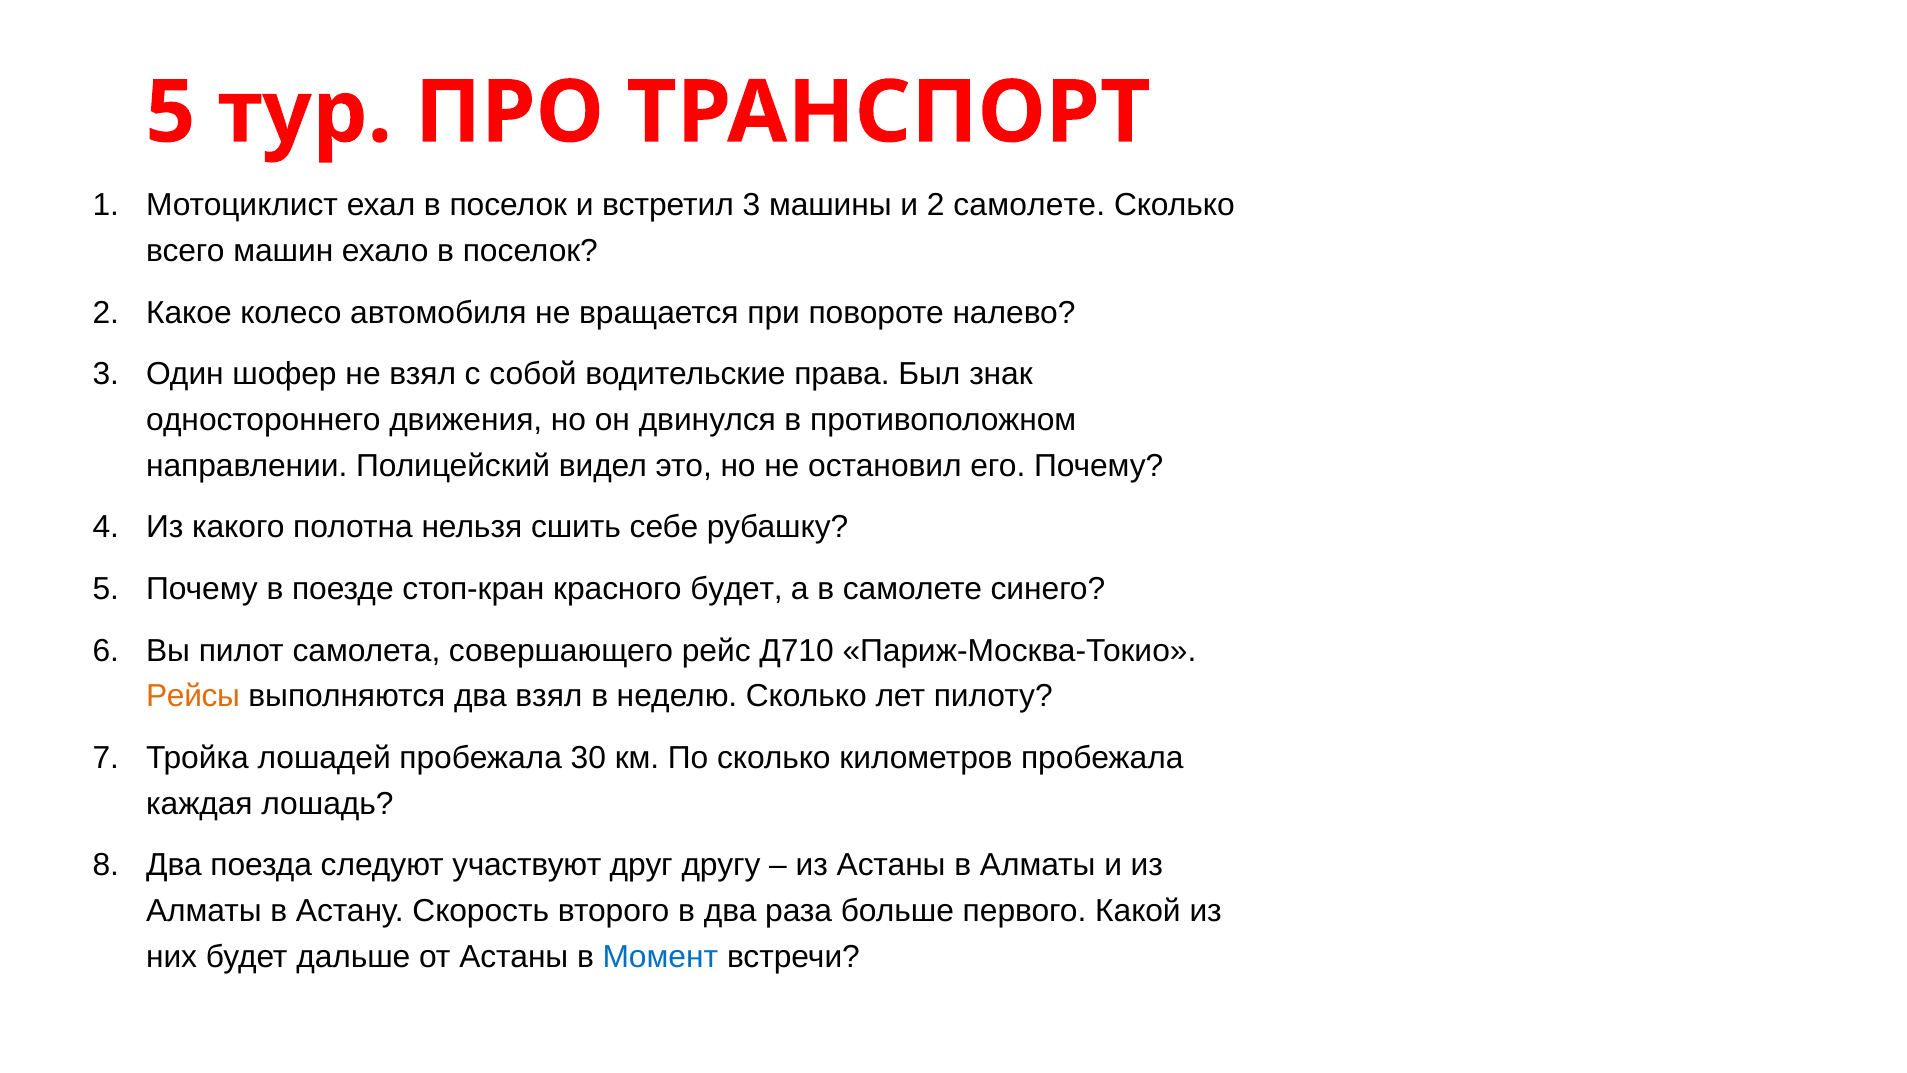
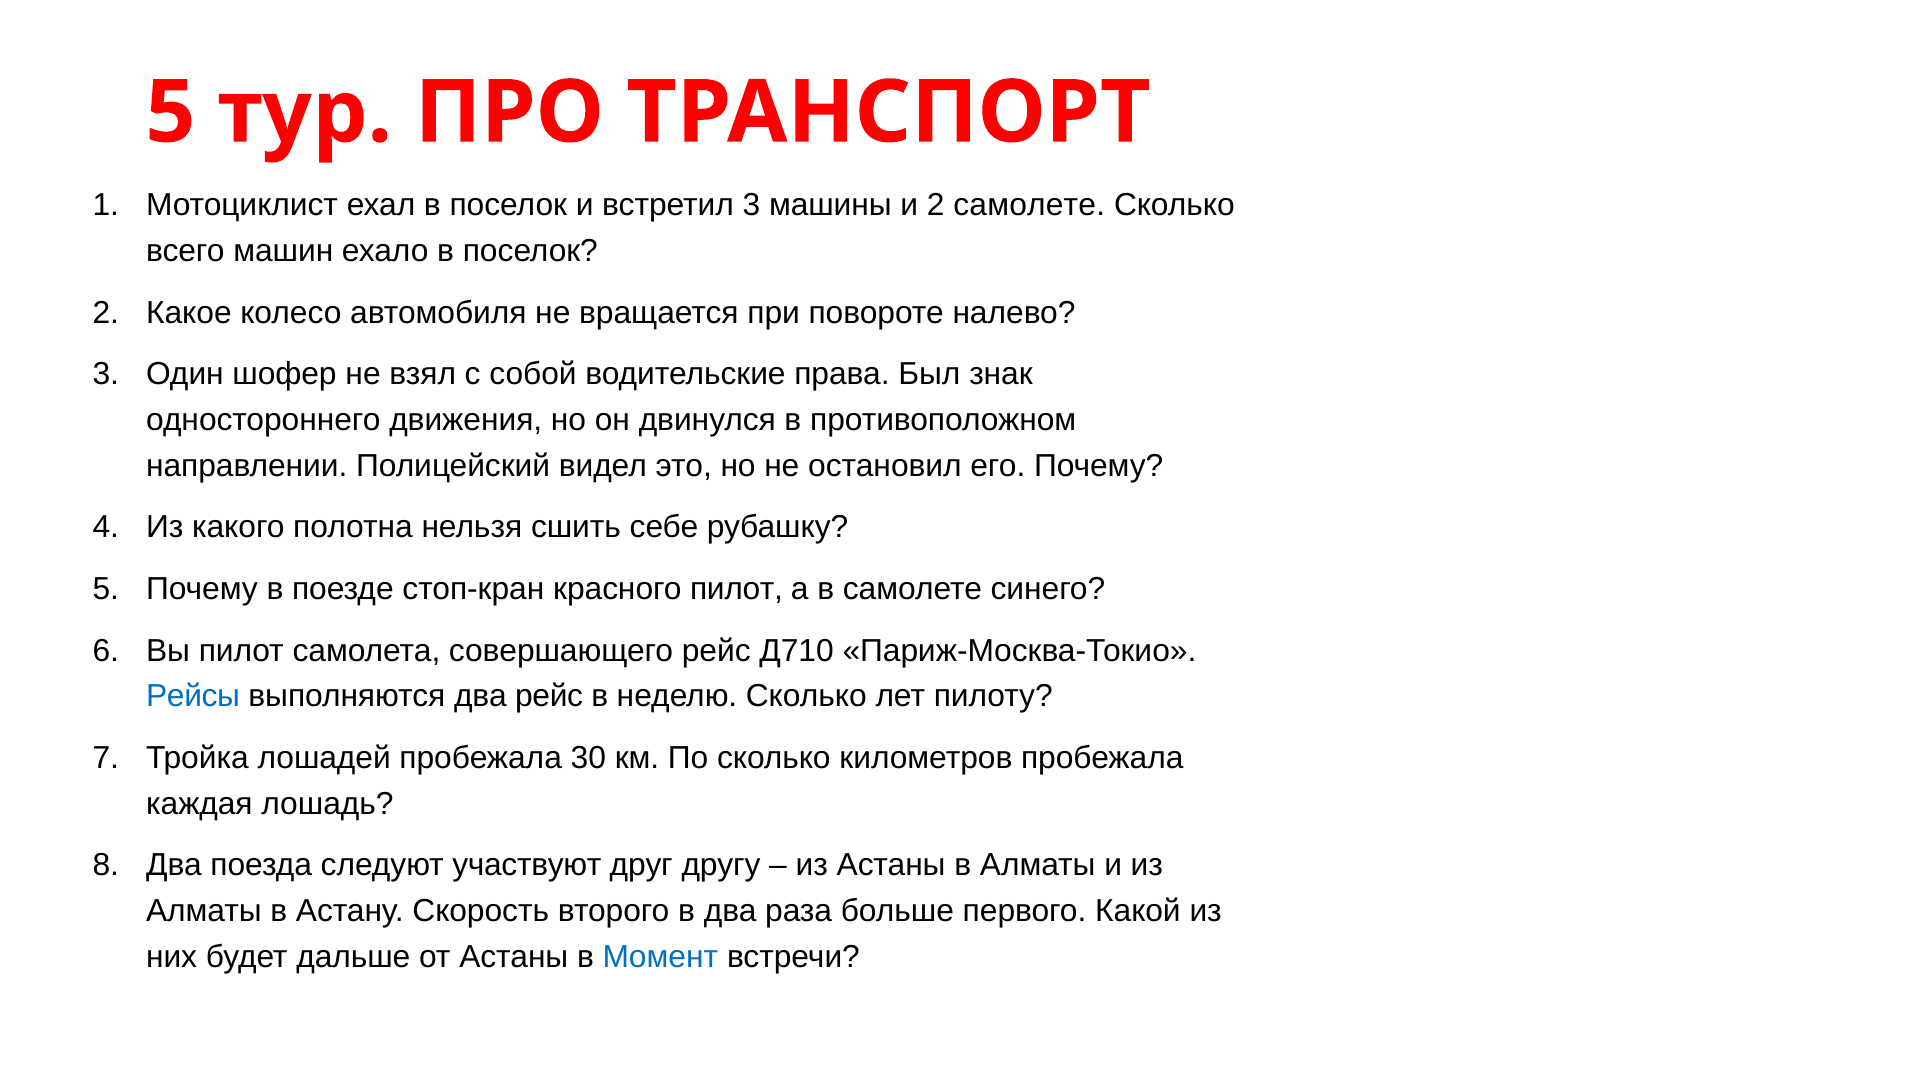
красного будет: будет -> пилот (736, 589)
Рейсы colour: orange -> blue (193, 696)
два взял: взял -> рейс (549, 696)
